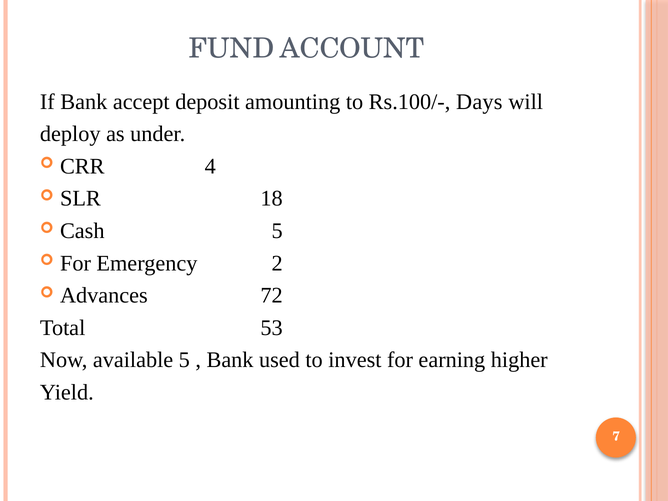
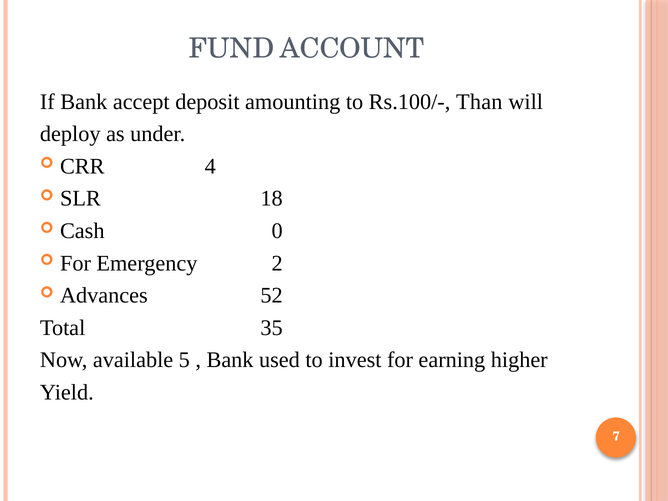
Days: Days -> Than (479, 102)
Cash 5: 5 -> 0 (277, 231)
72: 72 -> 52 (272, 295)
53: 53 -> 35 (272, 328)
